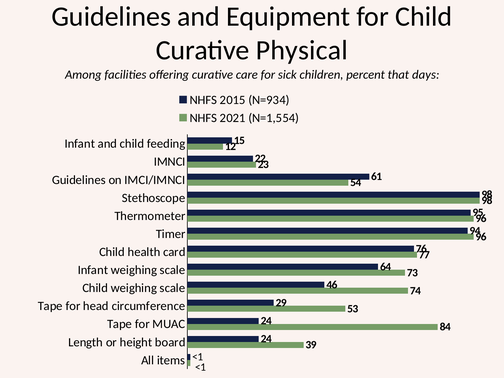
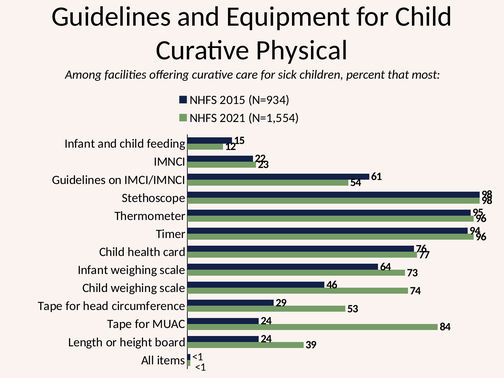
days: days -> most (426, 75)
